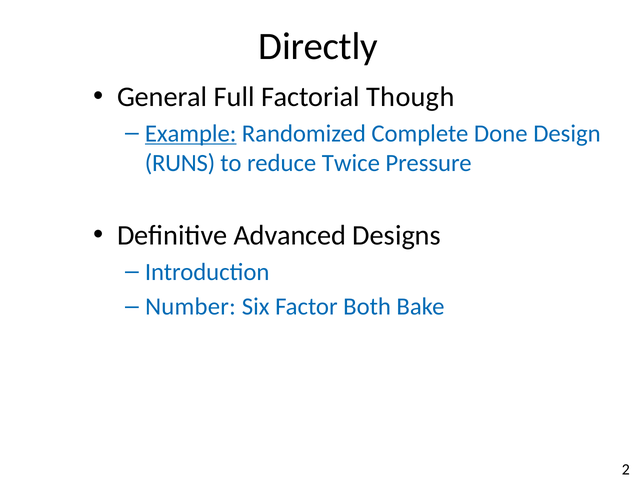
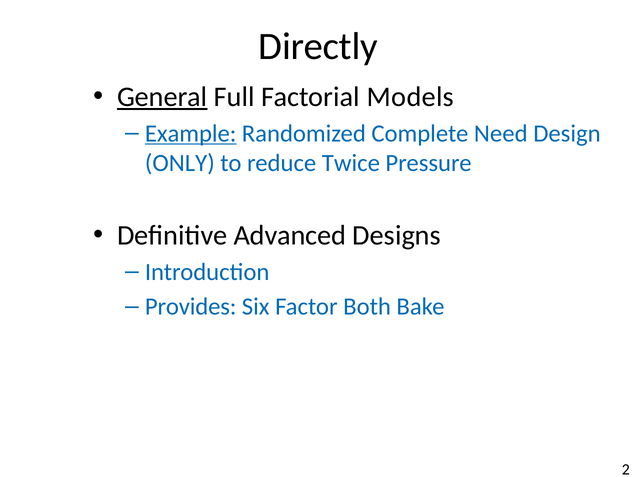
General underline: none -> present (162, 97)
Though: Though -> Models (410, 97)
Done: Done -> Need (501, 133)
RUNS: RUNS -> ONLY (180, 163)
Number: Number -> Provides (191, 307)
